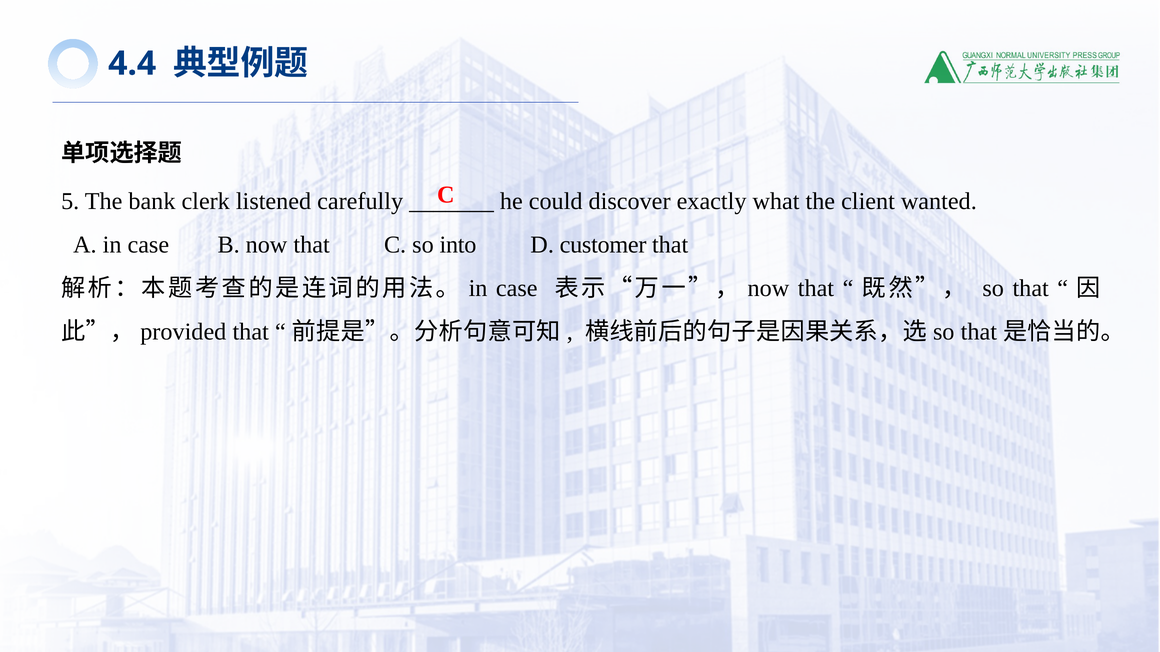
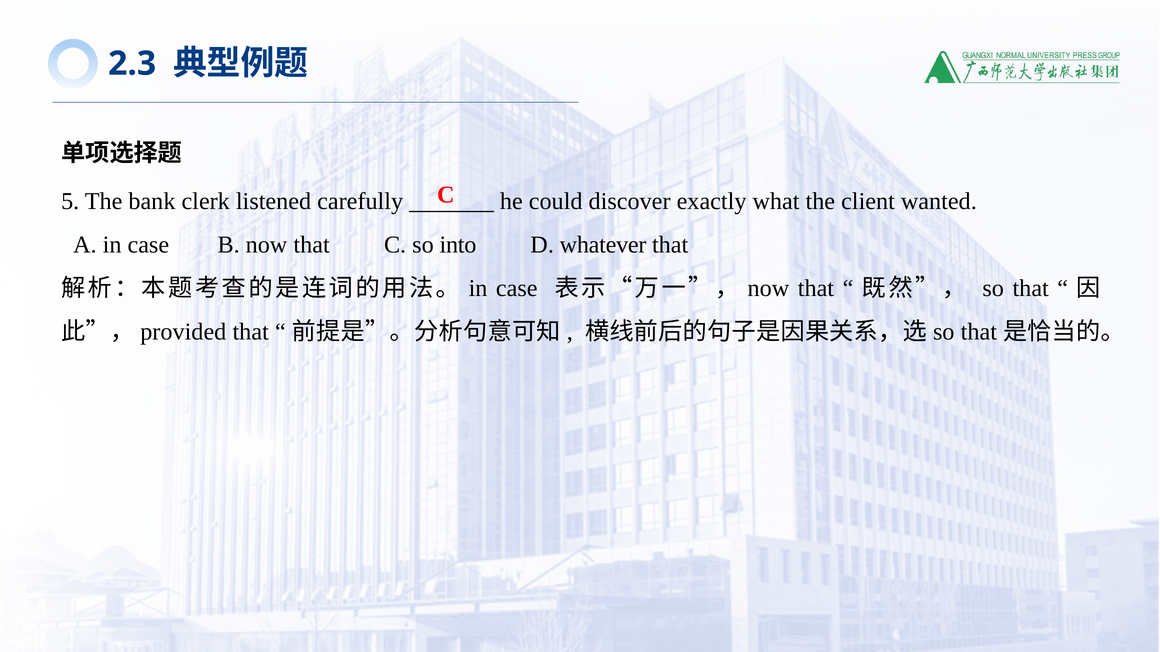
4.4: 4.4 -> 2.3 (132, 64)
customer: customer -> whatever (603, 245)
